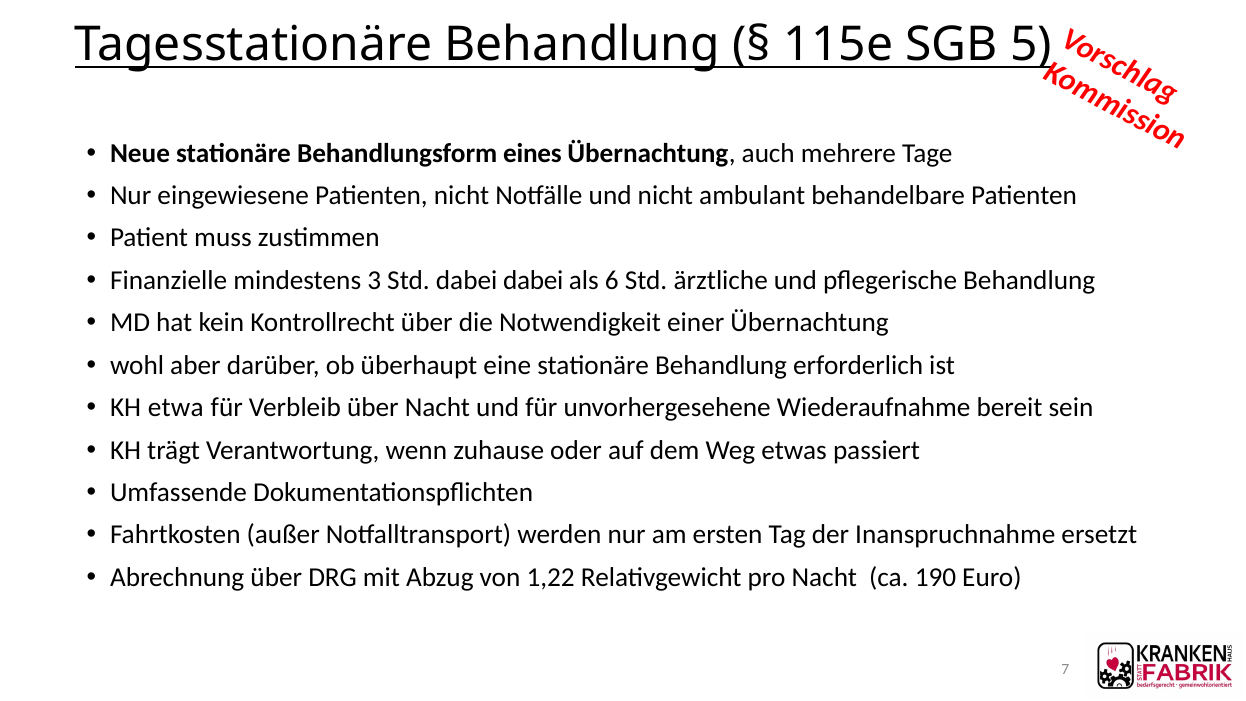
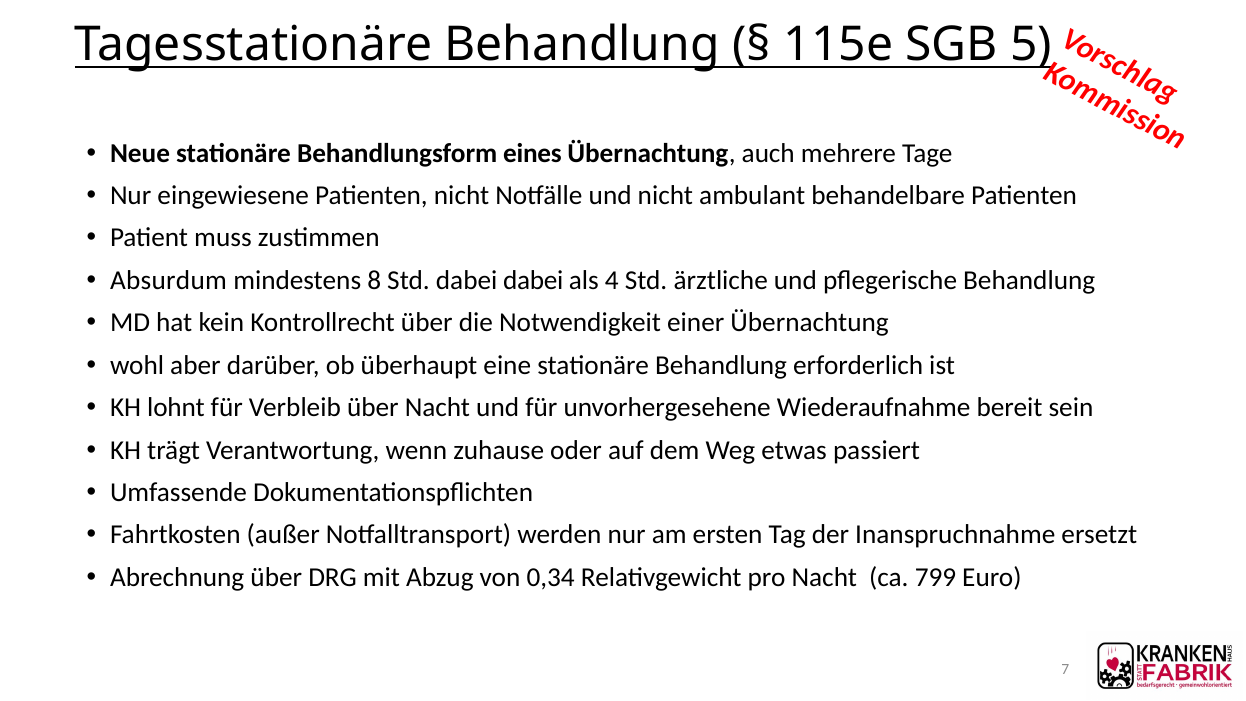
Finanzielle: Finanzielle -> Absurdum (168, 280)
3: 3 -> 8 (374, 280)
6: 6 -> 4 (612, 280)
etwa: etwa -> lohnt (176, 408)
1,22: 1,22 -> 0,34 (551, 577)
190: 190 -> 799 (935, 577)
